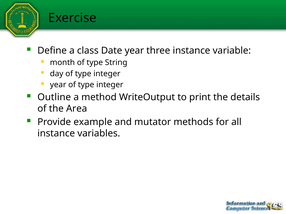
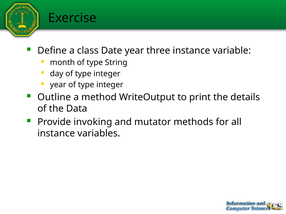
Area: Area -> Data (77, 109)
example: example -> invoking (93, 122)
